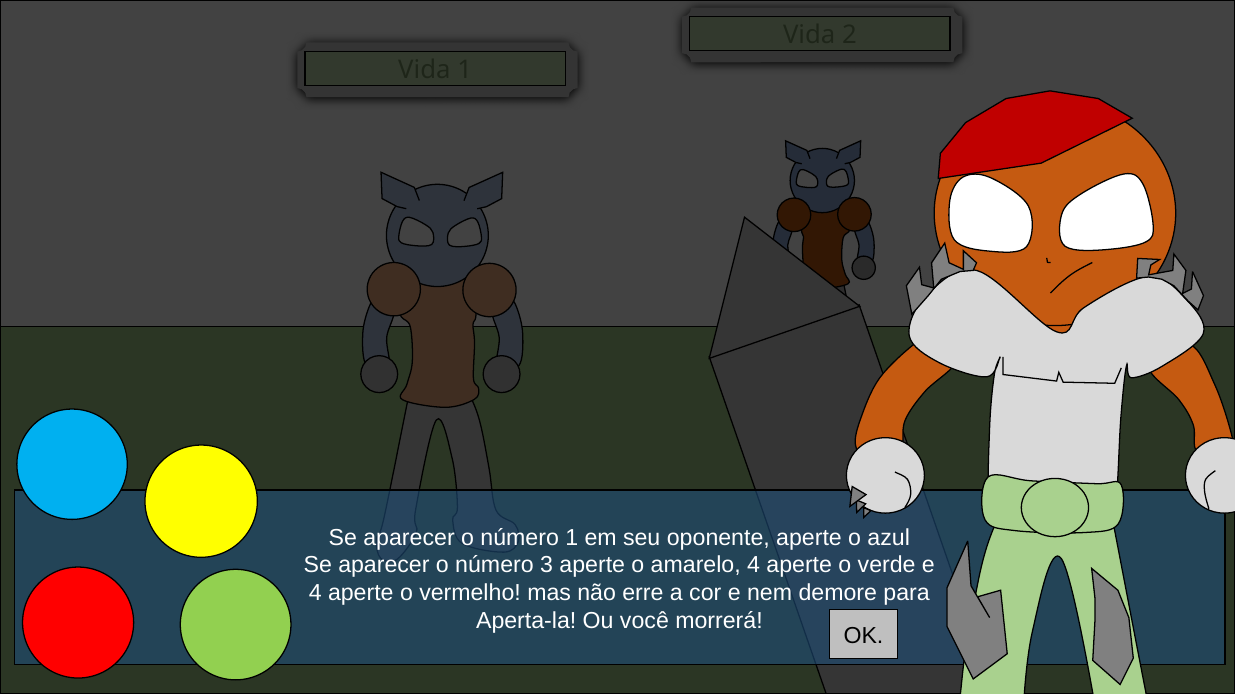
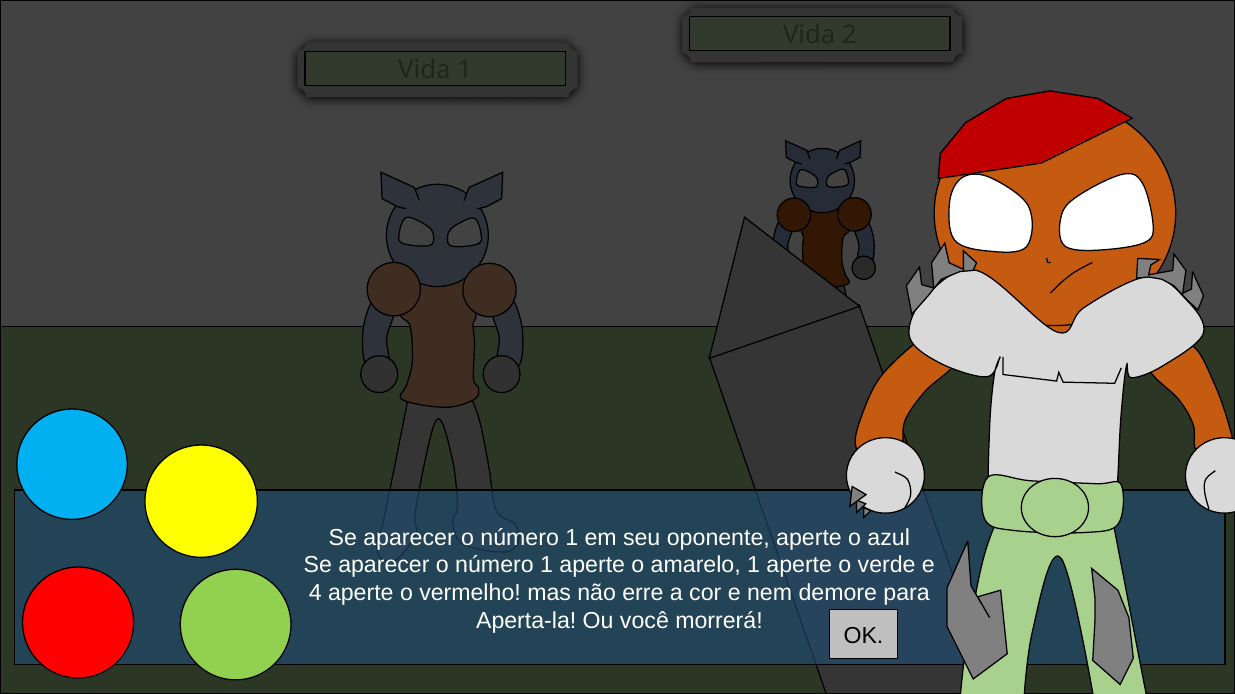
3: 3 -> 1 (547, 566)
amarelo 4: 4 -> 1 (754, 566)
